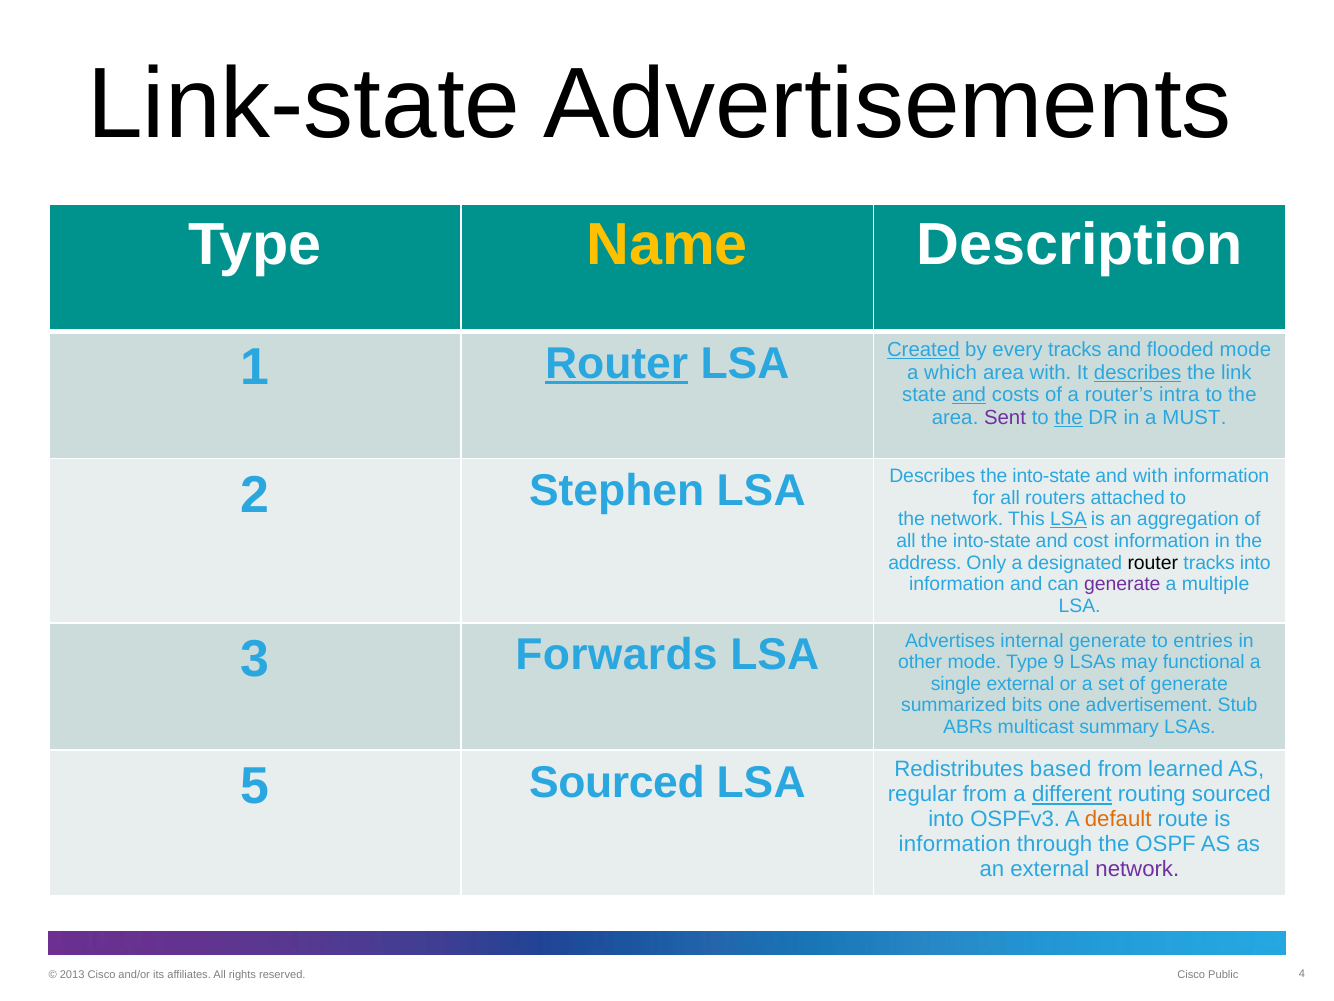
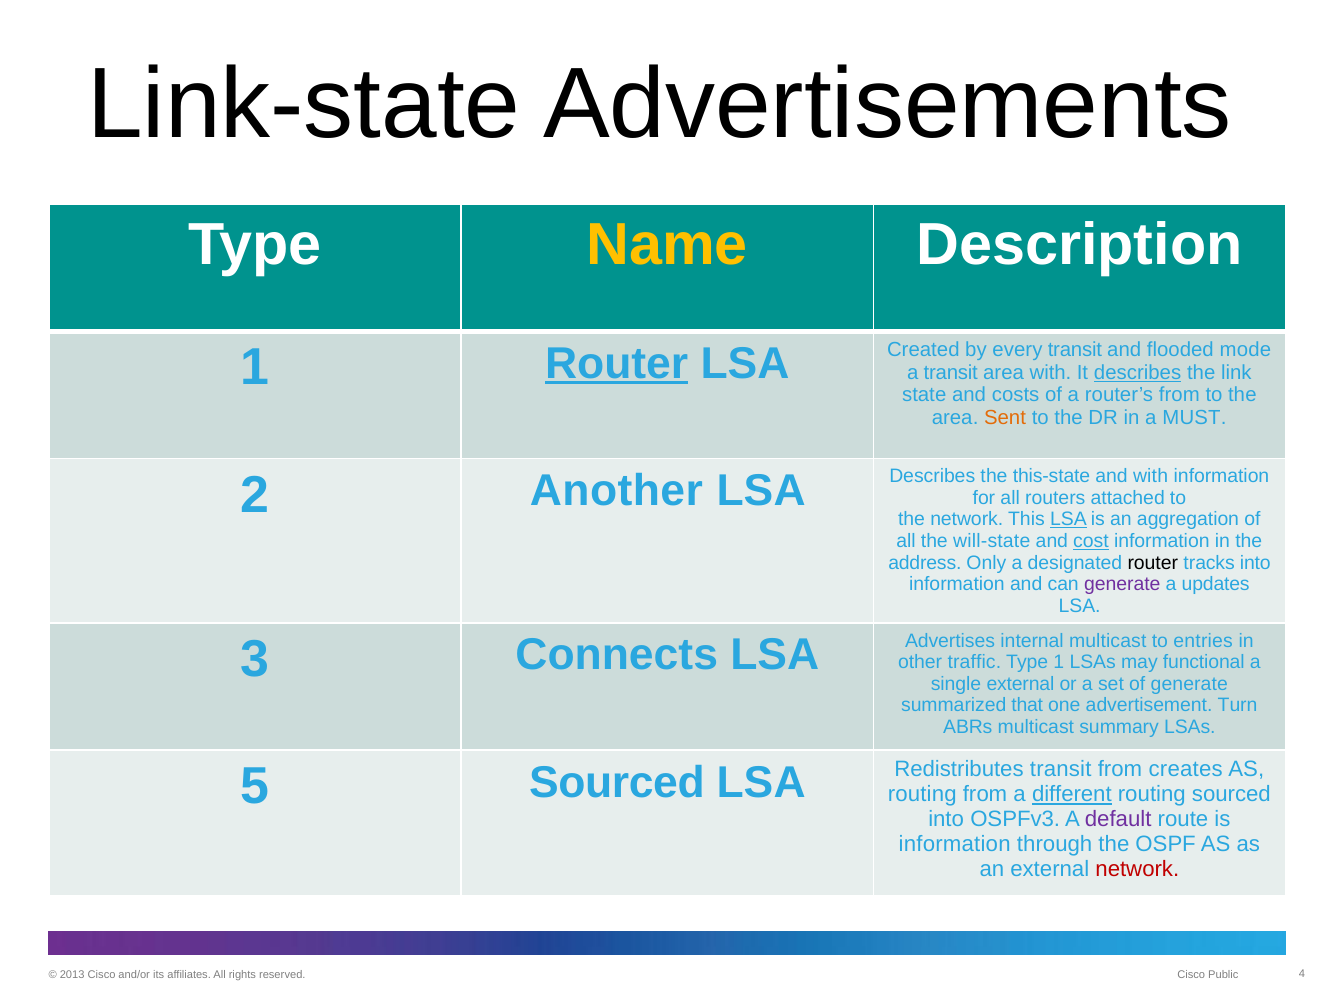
Created underline: present -> none (923, 350)
every tracks: tracks -> transit (1075, 350)
a which: which -> transit (951, 372)
and underline: present -> none (969, 395)
router’s intra: intra -> from (1179, 395)
Sent colour: purple -> orange (1005, 418)
the underline: present -> none (1069, 418)
Stephen: Stephen -> Another (616, 490)
Describes the into-state: into-state -> this-state (1052, 476)
all the into-state: into-state -> will-state (992, 541)
cost underline: none -> present (1091, 541)
multiple: multiple -> updates (1216, 584)
Forwards: Forwards -> Connects (617, 655)
internal generate: generate -> multicast (1108, 640)
other mode: mode -> traffic (974, 662)
Type 9: 9 -> 1 (1059, 662)
bits: bits -> that (1027, 705)
Stub: Stub -> Turn (1238, 705)
Redistributes based: based -> transit (1061, 769)
learned: learned -> creates (1186, 769)
regular: regular -> routing (922, 794)
default colour: orange -> purple (1118, 819)
network colour: purple -> red (1137, 869)
